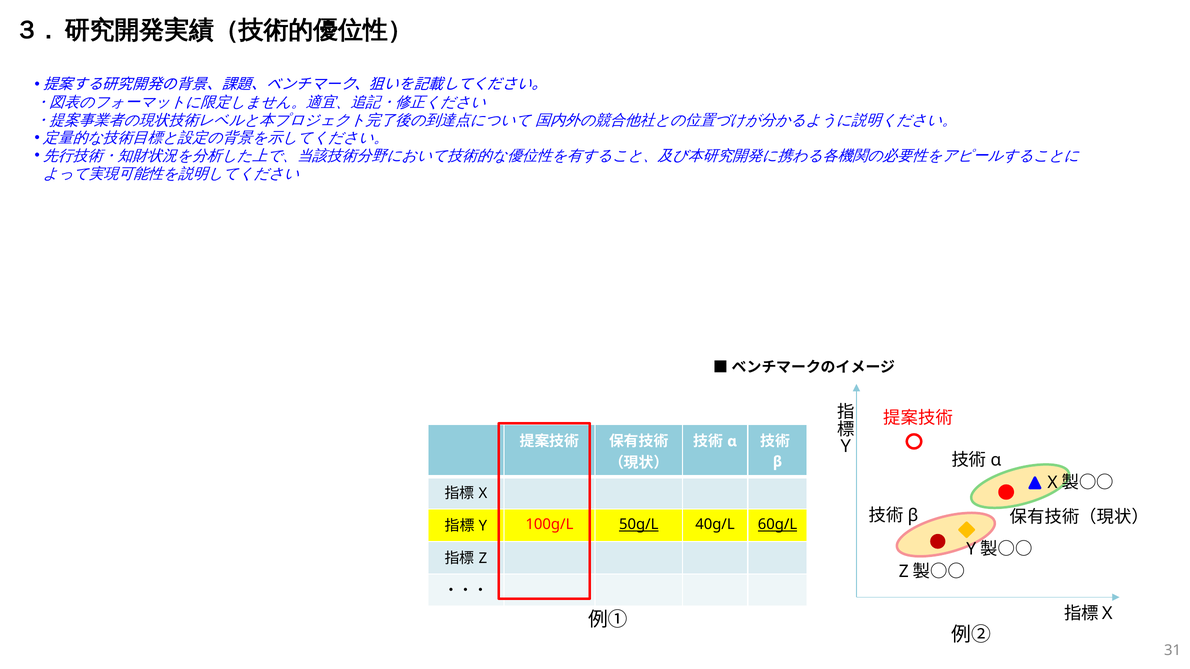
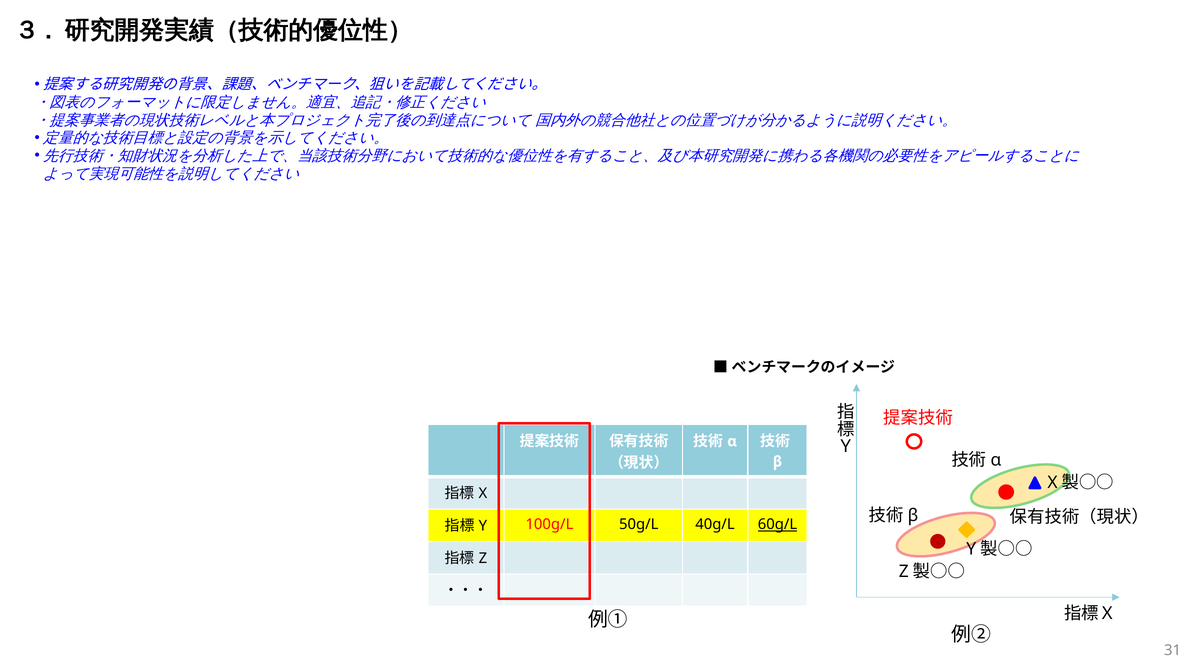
50g/L underline: present -> none (639, 525)
